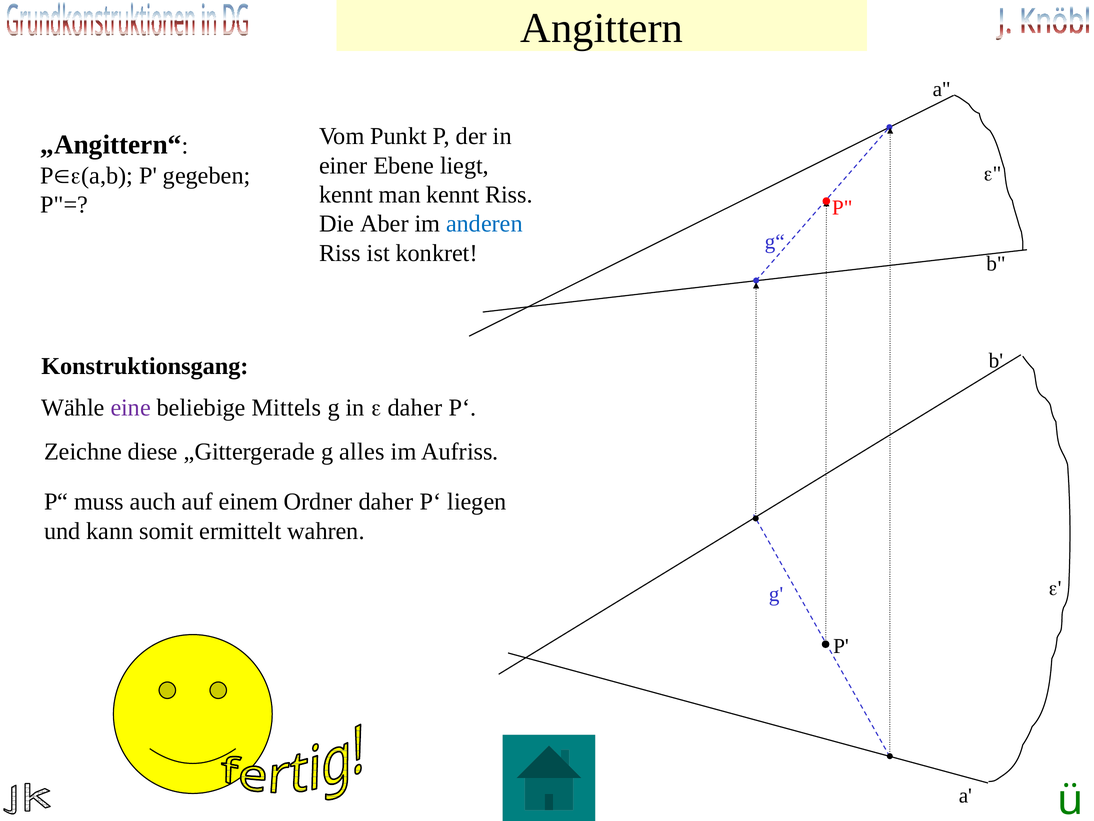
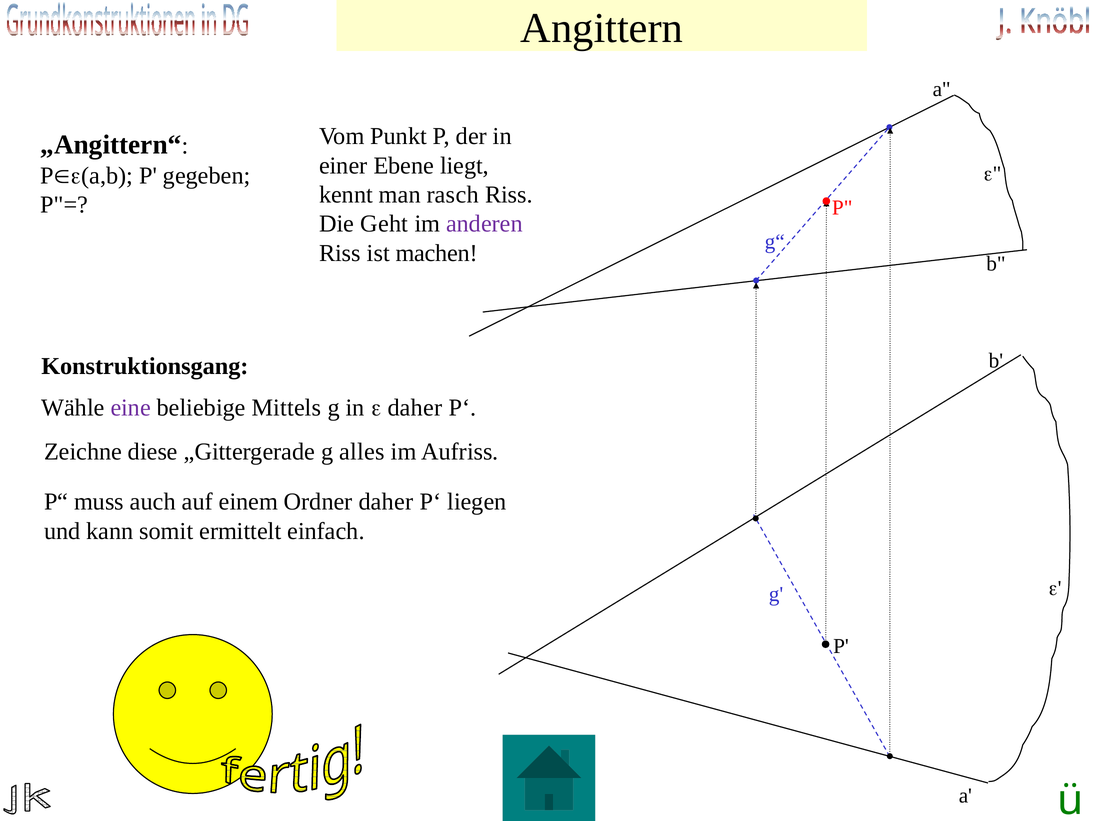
man kennt: kennt -> rasch (453, 195)
Aber: Aber -> Geht (384, 224)
anderen colour: blue -> purple (484, 224)
konkret: konkret -> machen (437, 253)
wahren: wahren -> einfach (326, 531)
